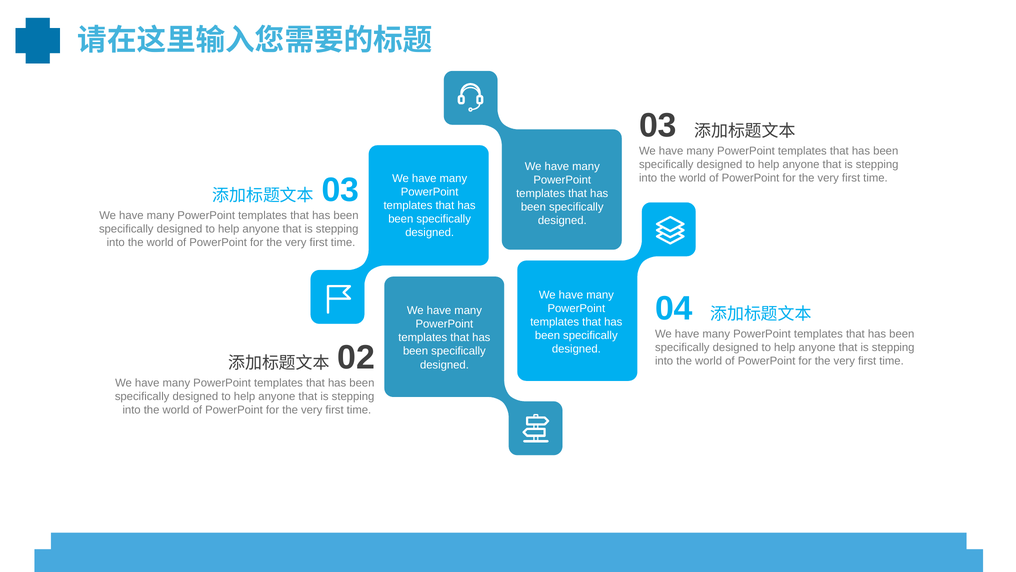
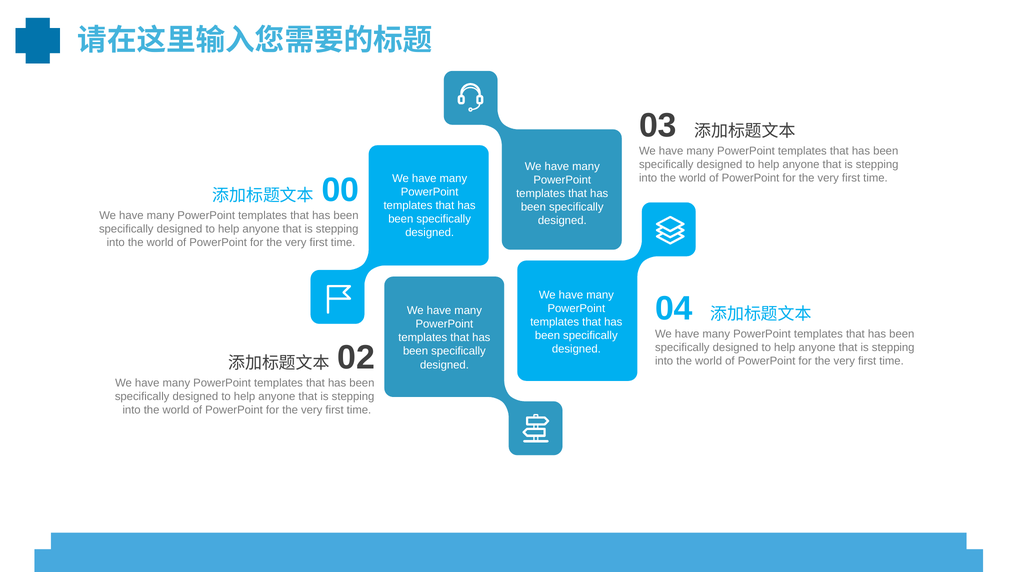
03: 03 -> 00 (340, 190)
